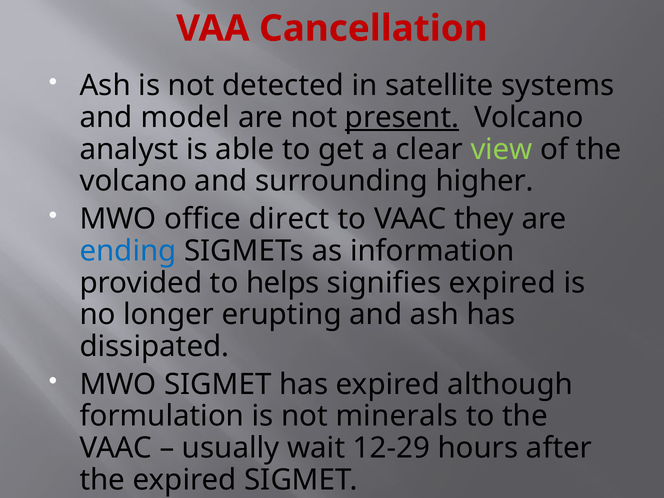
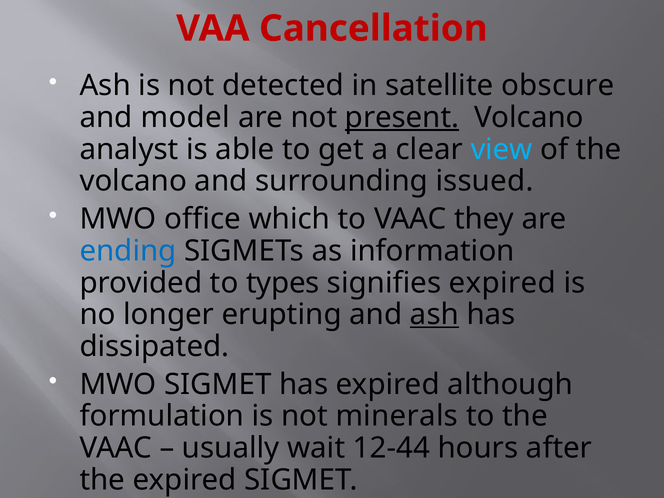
systems: systems -> obscure (558, 85)
view colour: light green -> light blue (502, 149)
higher: higher -> issued (485, 181)
direct: direct -> which (289, 219)
helps: helps -> types (283, 283)
ash underline: none -> present (434, 315)
12-29: 12-29 -> 12-44 (391, 448)
